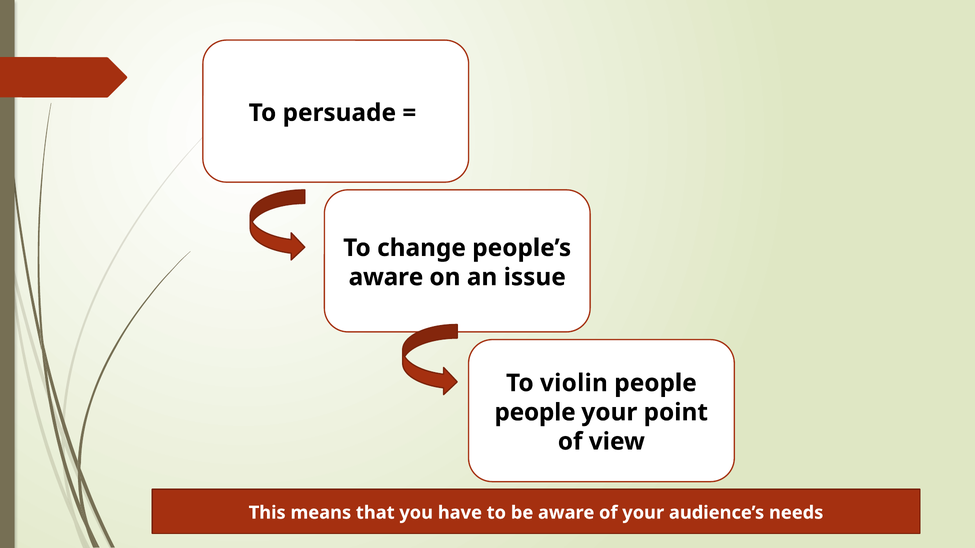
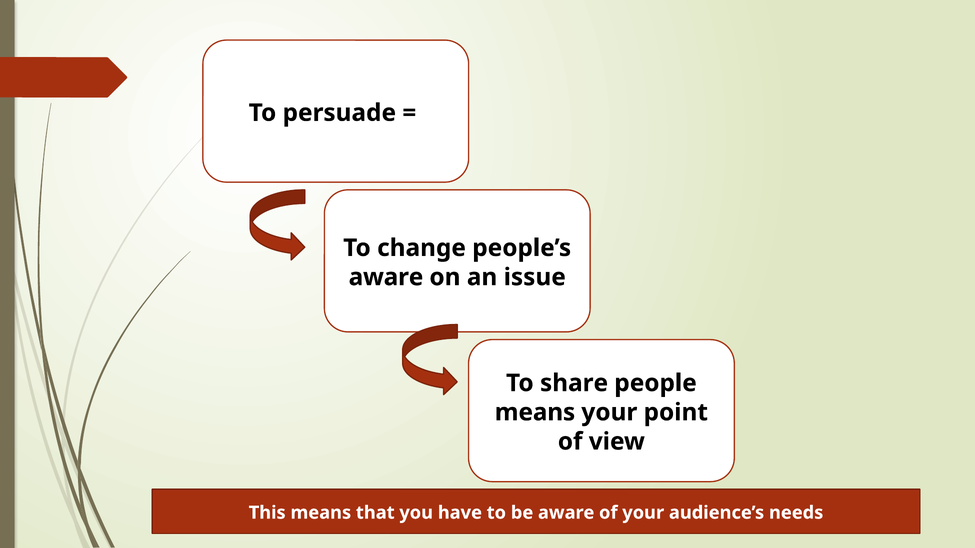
violin: violin -> share (574, 383)
people: people -> means (535, 413)
